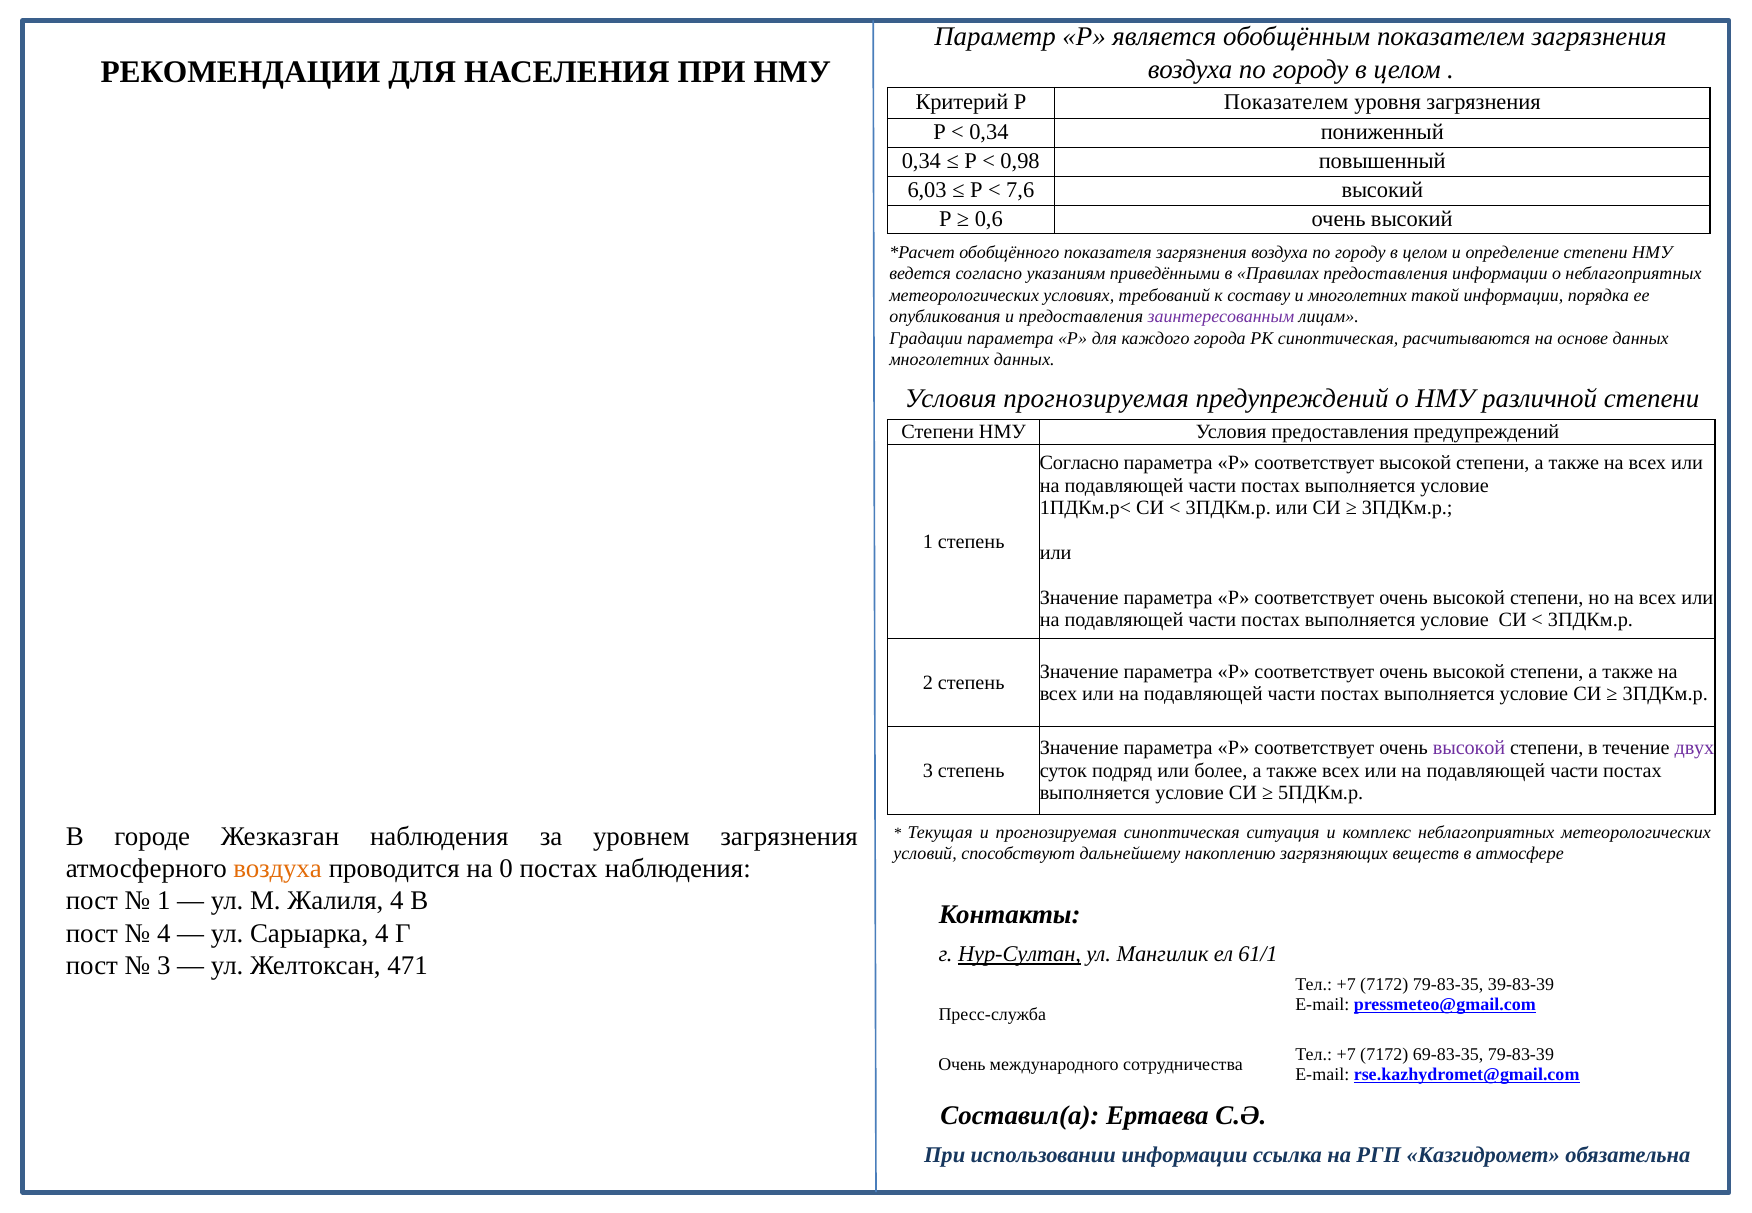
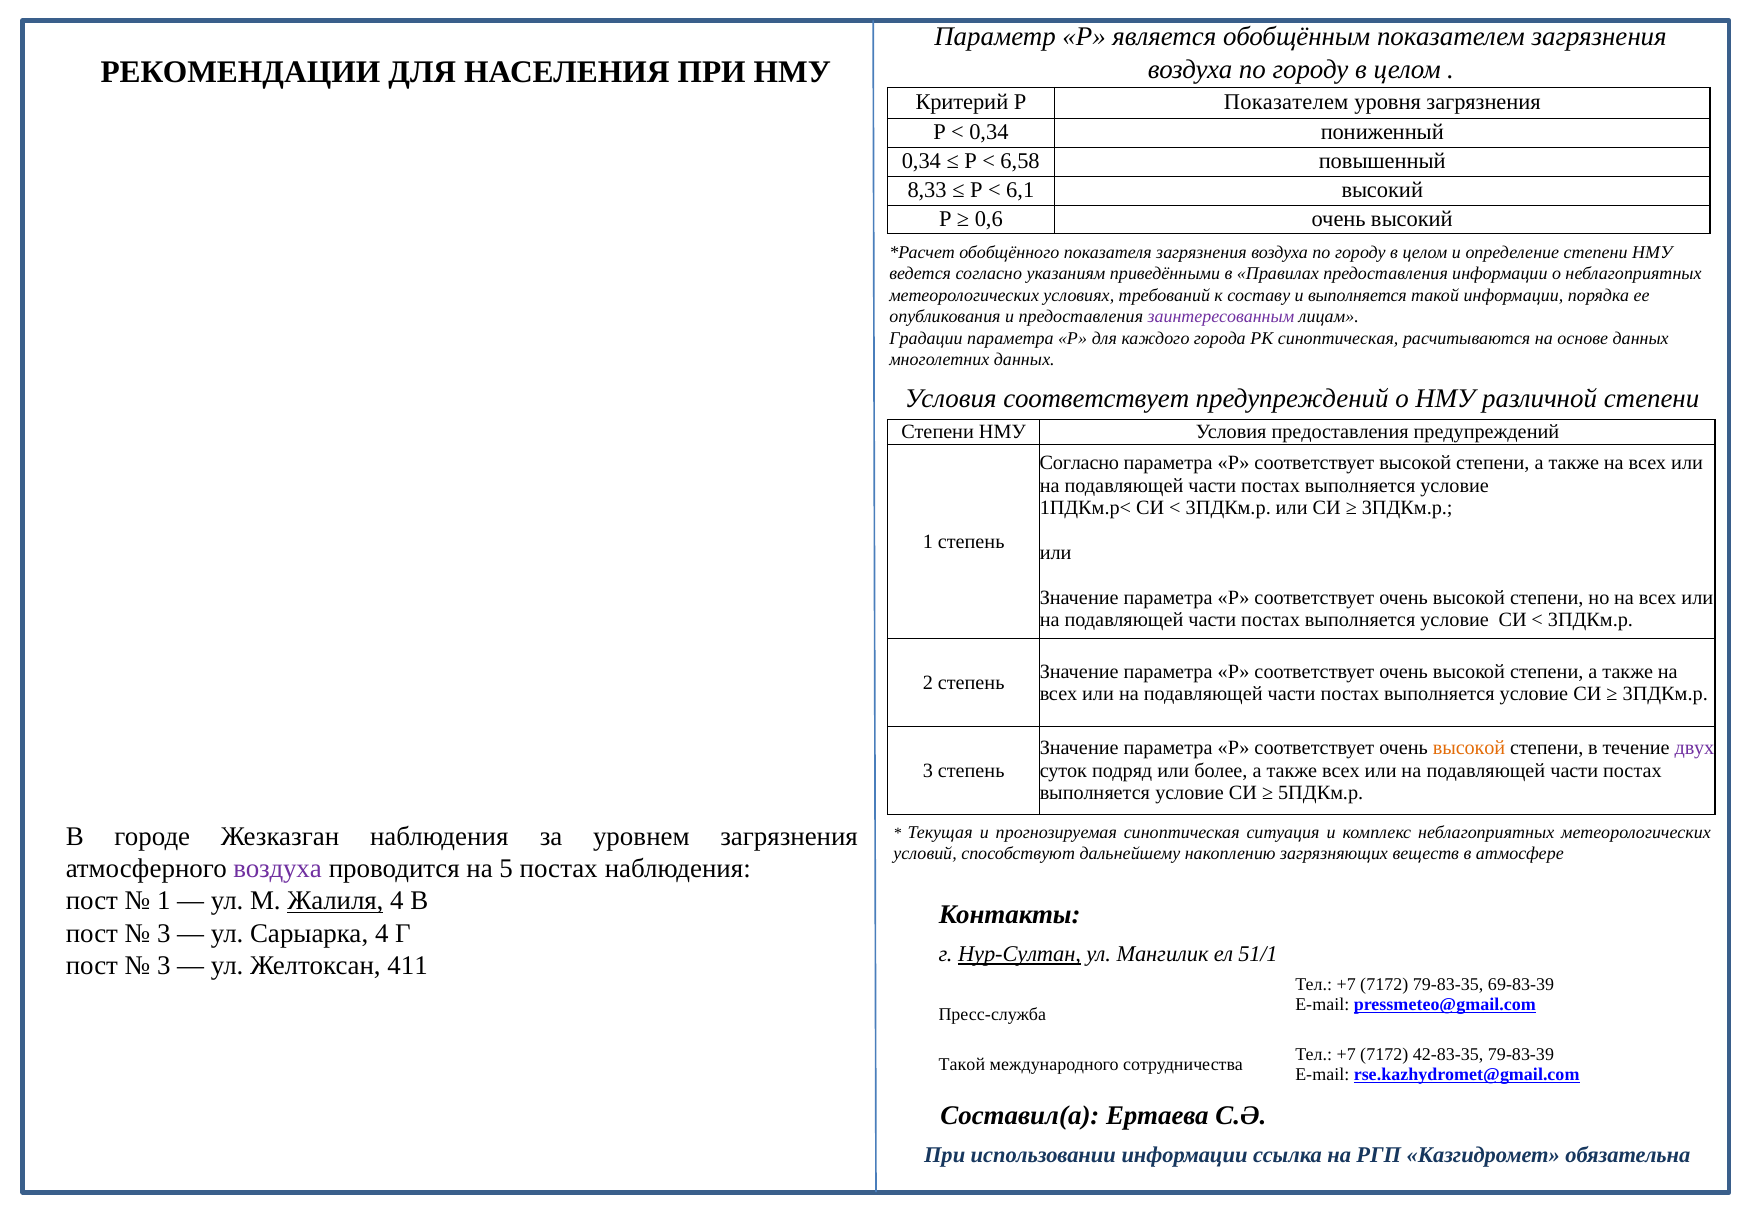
0,98: 0,98 -> 6,58 (1020, 161)
6,03: 6,03 -> 8,33 (927, 190)
7,6: 7,6 -> 6,1 (1020, 190)
и многолетних: многолетних -> выполняется (1357, 295)
Условия прогнозируемая: прогнозируемая -> соответствует (1096, 399)
высокой colour: purple -> orange (1469, 748)
воздуха colour: orange -> purple (278, 868)
0: 0 -> 5 (506, 868)
Жалиля underline: none -> present (335, 901)
4: 4 -> 3 (164, 933)
61/1: 61/1 -> 51/1 (1258, 954)
471: 471 -> 411 (408, 966)
39-83-39: 39-83-39 -> 69-83-39 (1521, 985)
69-83-35: 69-83-35 -> 42-83-35 (1448, 1055)
Очень: Очень -> Такой (962, 1065)
